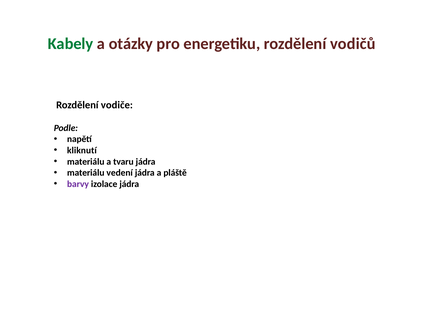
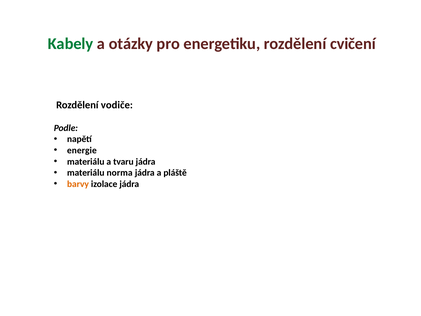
vodičů: vodičů -> cvičení (353, 44)
kliknutí: kliknutí -> energie (82, 150)
vedení: vedení -> norma (120, 173)
barvy colour: purple -> orange (78, 184)
